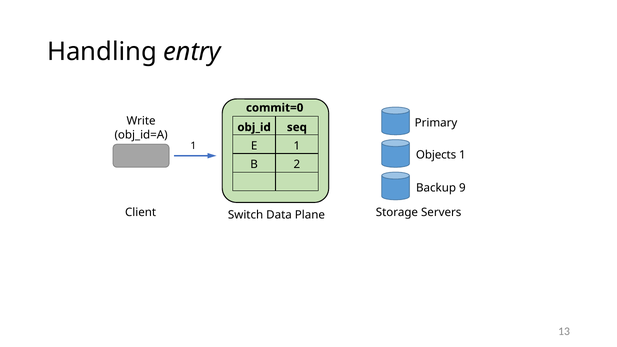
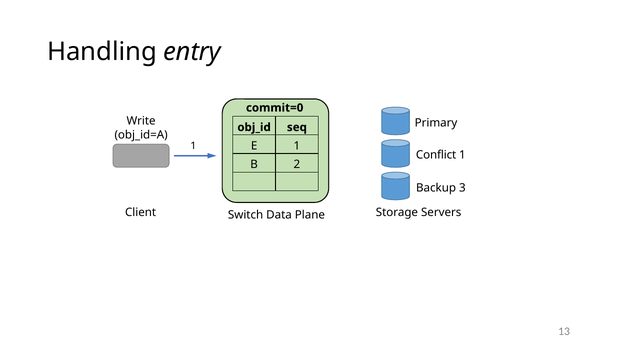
Objects: Objects -> Conflict (436, 155)
9: 9 -> 3 (462, 188)
